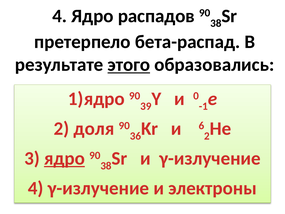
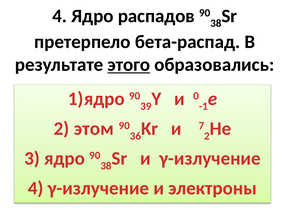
доля: доля -> этом (94, 129)
6: 6 -> 7 (201, 126)
ядро underline: present -> none (64, 158)
